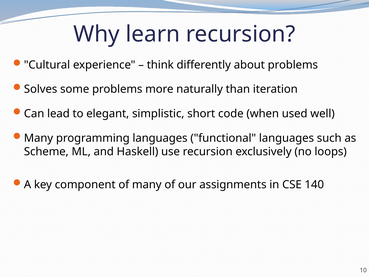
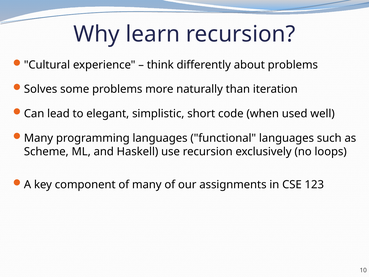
140: 140 -> 123 (314, 184)
